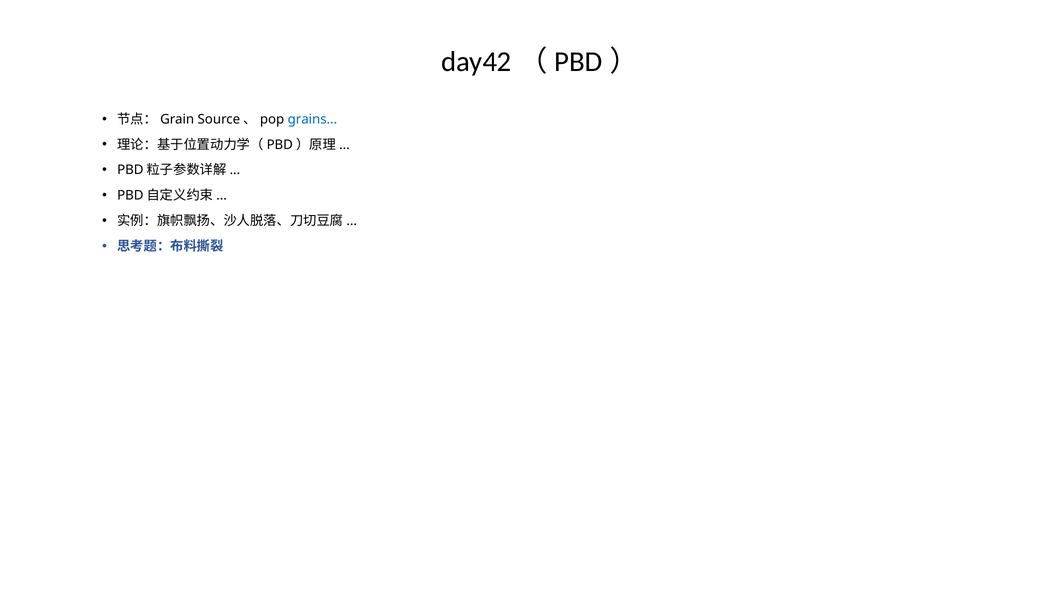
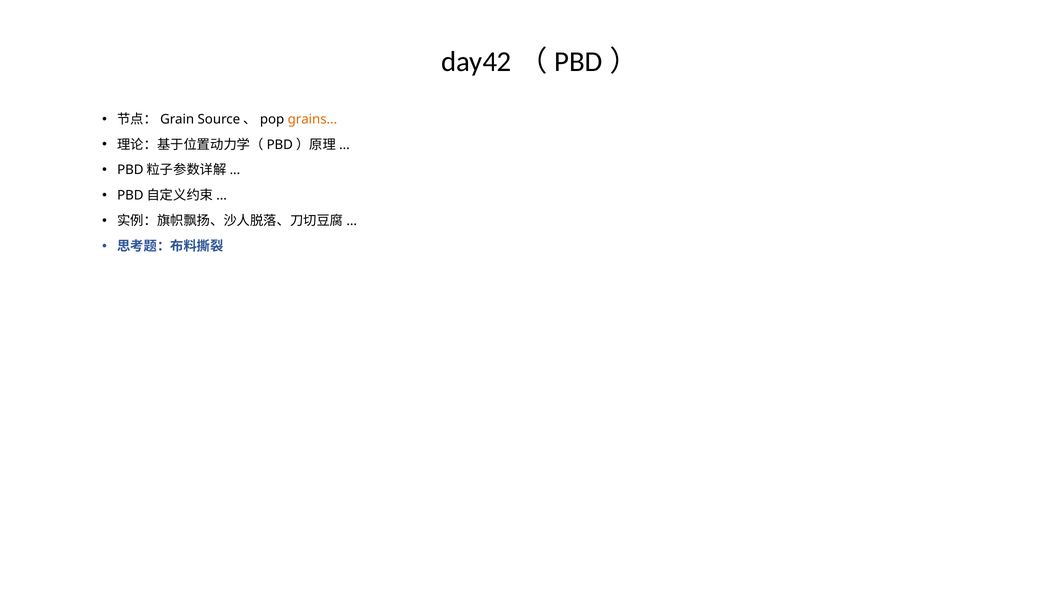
grains colour: blue -> orange (312, 119)
